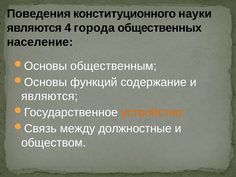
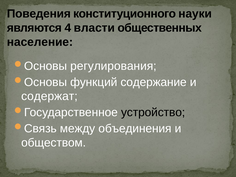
города: города -> власти (94, 28)
общественным: общественным -> регулирования (113, 66)
являются: являются -> содержат (49, 96)
устройство colour: orange -> black (153, 112)
должностные: должностные -> объединения (135, 129)
